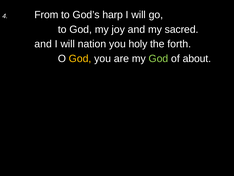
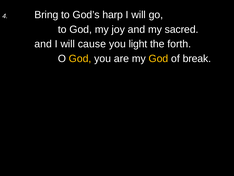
From: From -> Bring (46, 15)
nation: nation -> cause (92, 44)
holy: holy -> light (138, 44)
God colour: light green -> yellow (158, 58)
about: about -> break (197, 58)
